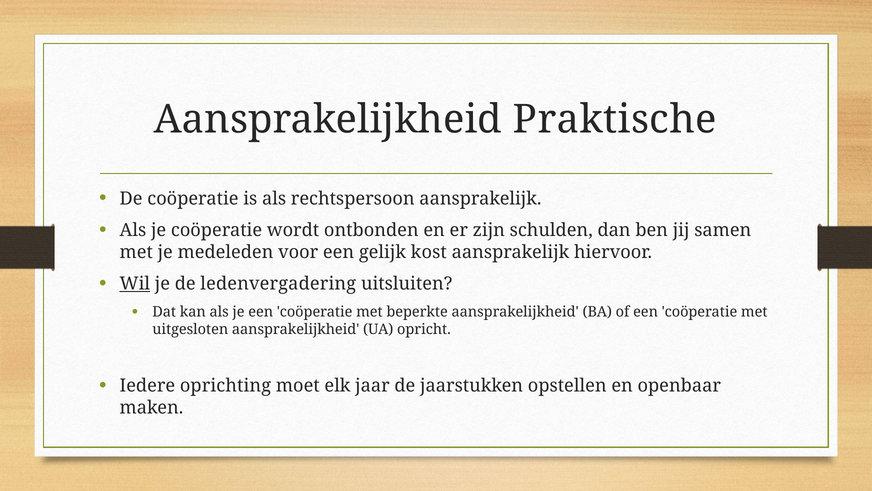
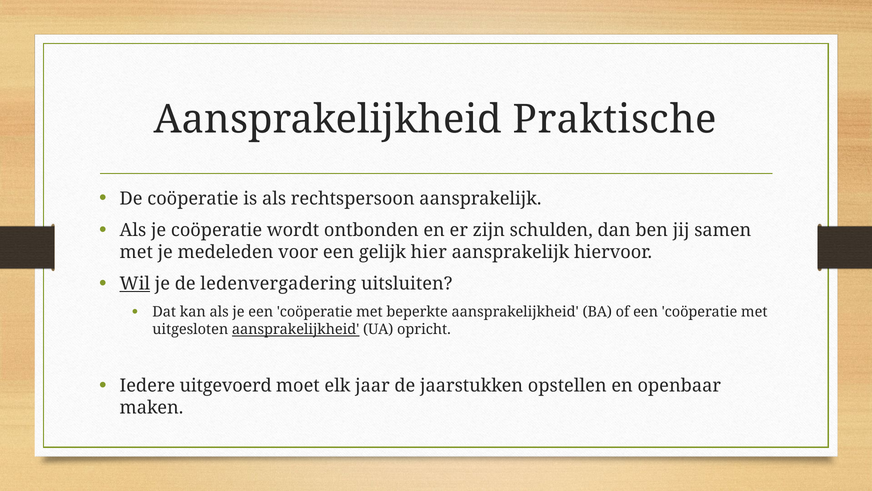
kost: kost -> hier (429, 252)
aansprakelijkheid underline: none -> present (296, 329)
oprichting: oprichting -> uitgevoerd (226, 385)
